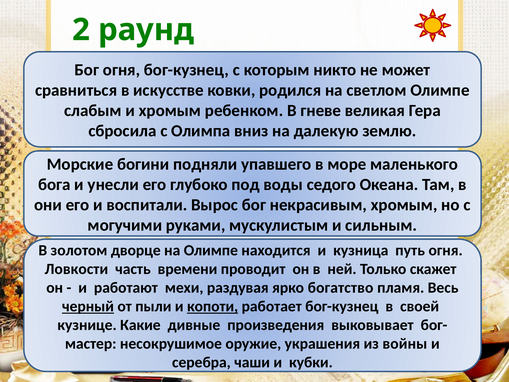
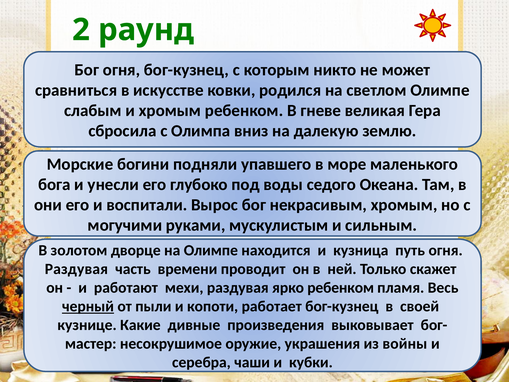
Ловкости: Ловкости -> Раздувая (76, 269)
ярко богатство: богатство -> ребенком (341, 288)
копоти underline: present -> none (213, 306)
